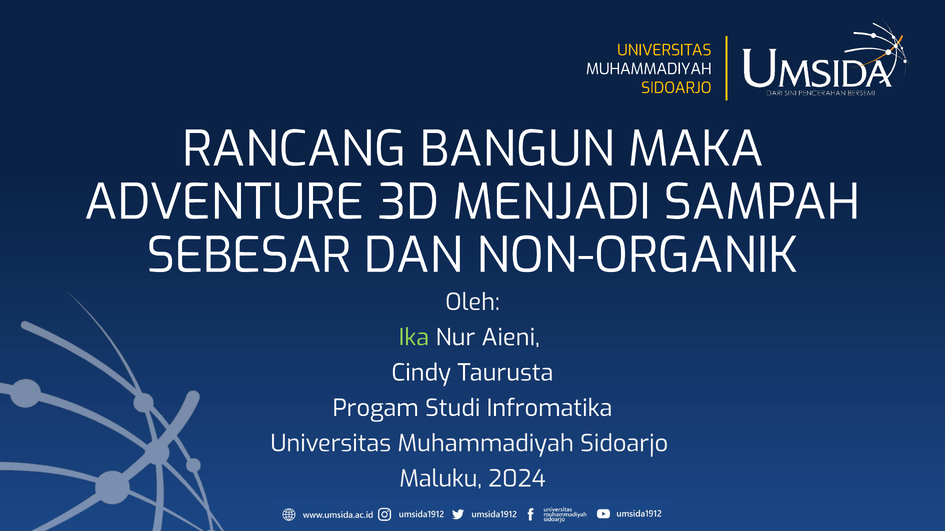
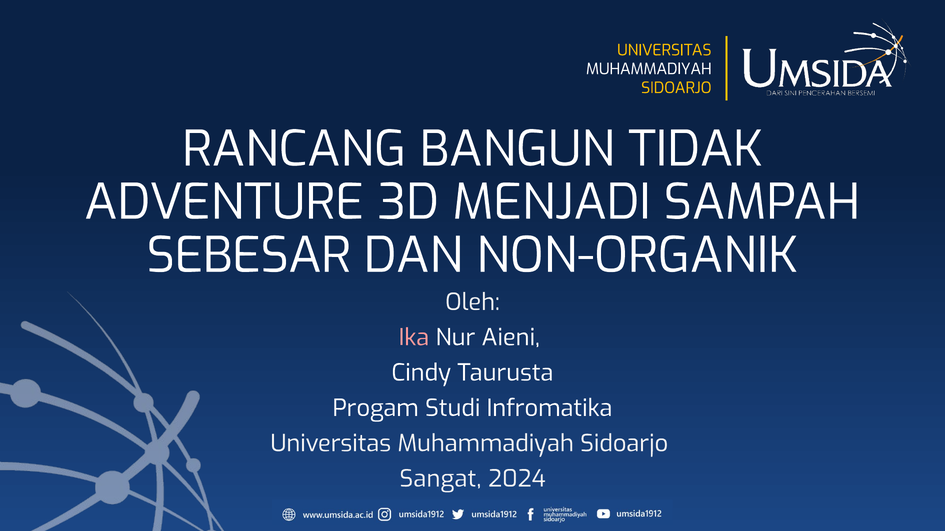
MAKA: MAKA -> TIDAK (695, 149)
Ika colour: light green -> pink (414, 338)
Maluku: Maluku -> Sangat (440, 479)
